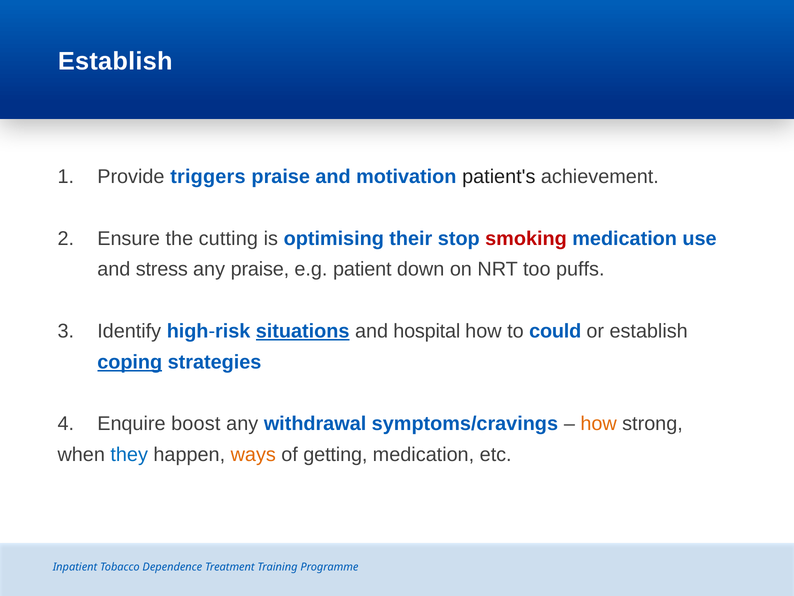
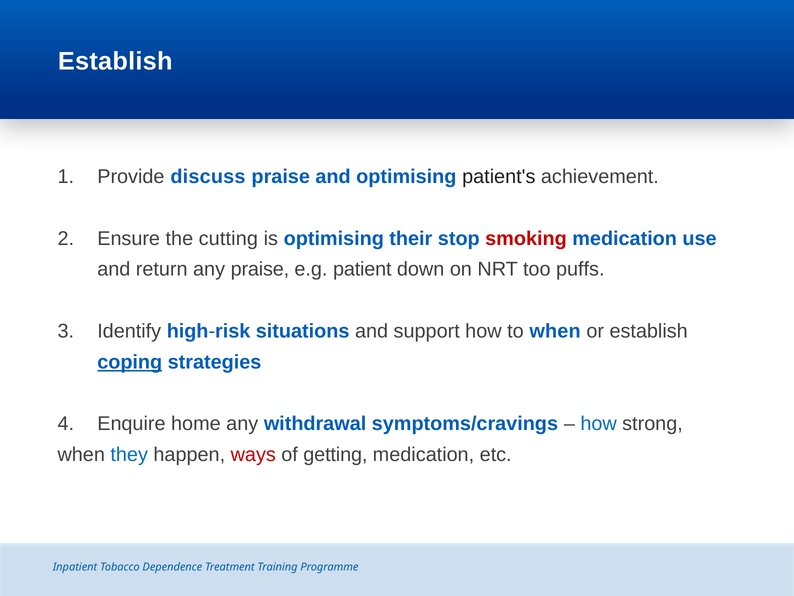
triggers: triggers -> discuss (208, 177)
and motivation: motivation -> optimising (406, 177)
stress: stress -> return (162, 269)
situations underline: present -> none (303, 331)
hospital: hospital -> support (427, 331)
to could: could -> when (555, 331)
boost: boost -> home (196, 424)
how colour: orange -> blue (599, 424)
ways colour: orange -> red (253, 454)
